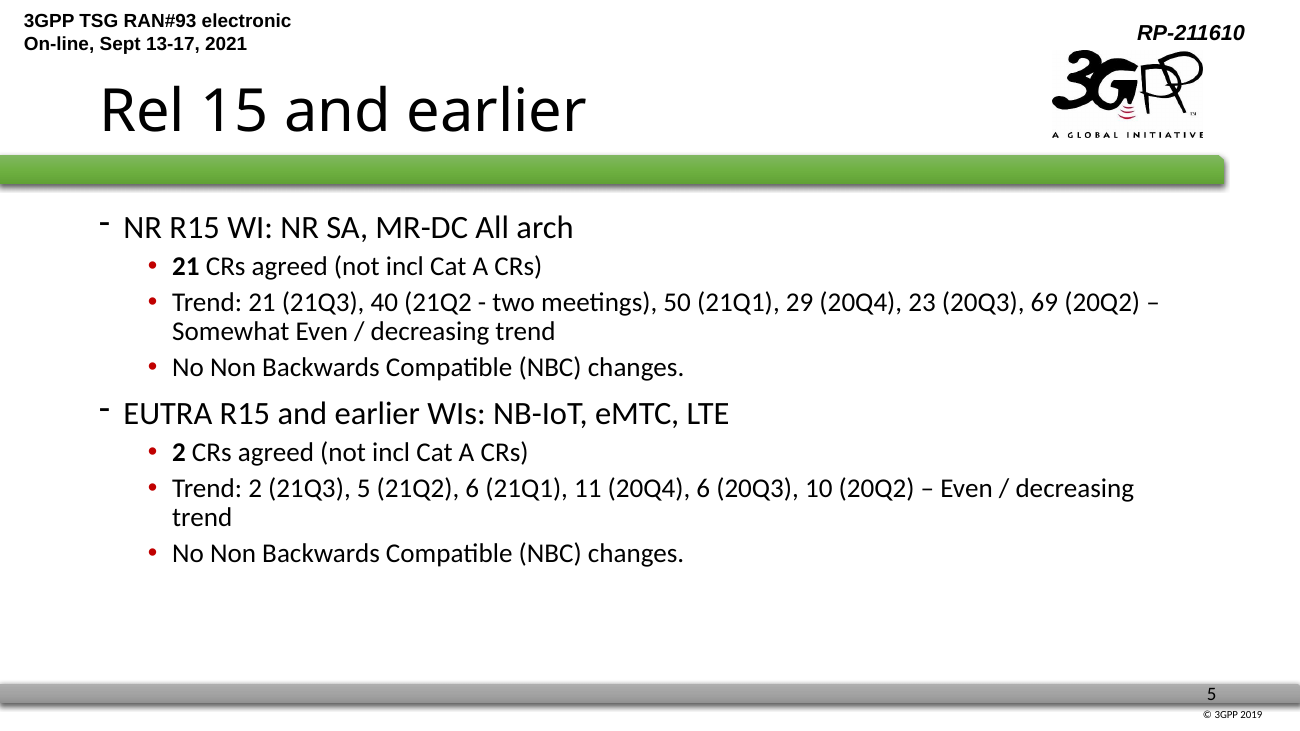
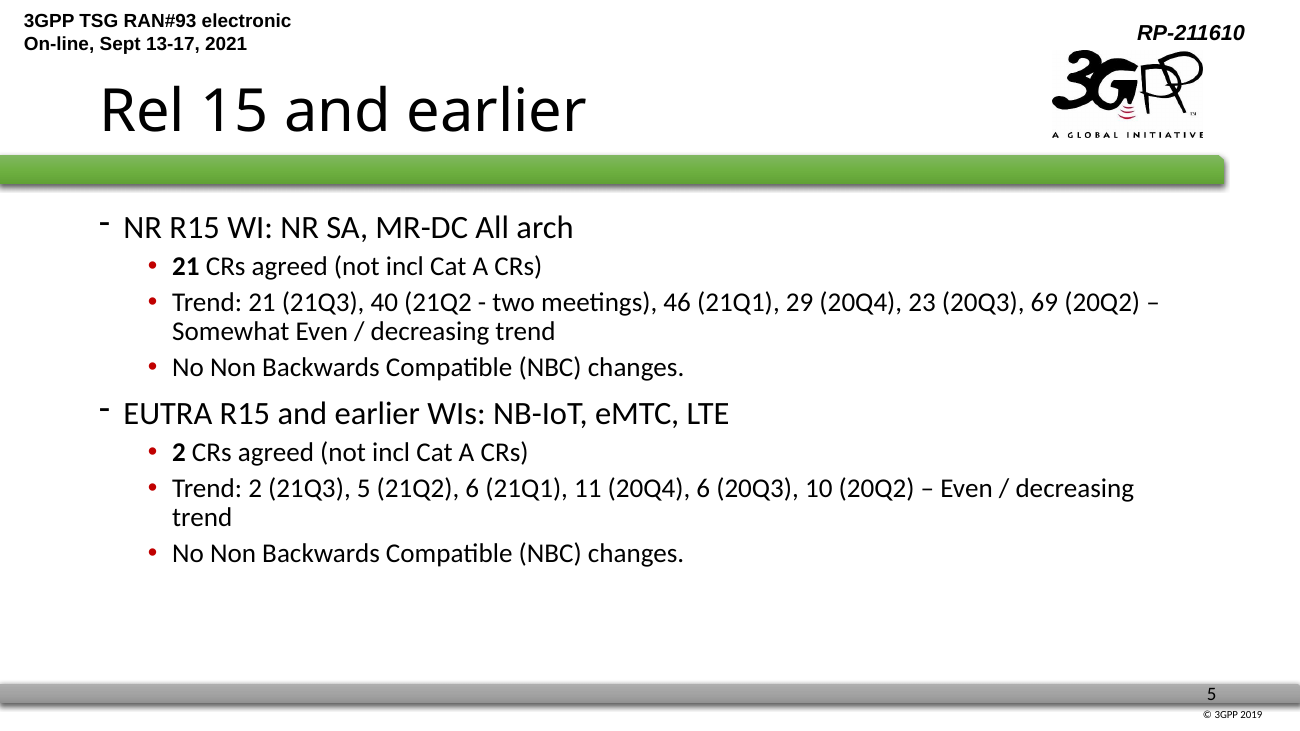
50: 50 -> 46 (677, 303)
